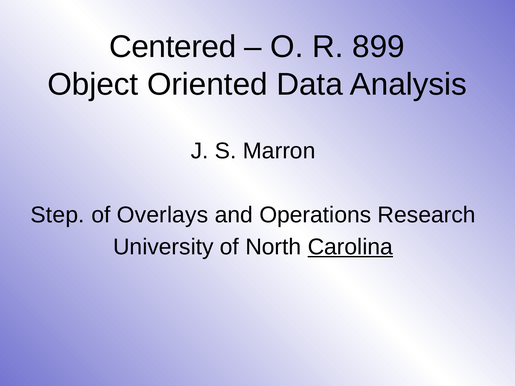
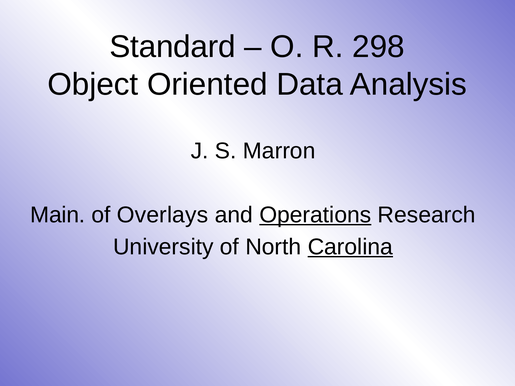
Centered: Centered -> Standard (173, 47)
899: 899 -> 298 (379, 47)
Step: Step -> Main (58, 215)
Operations underline: none -> present (315, 215)
